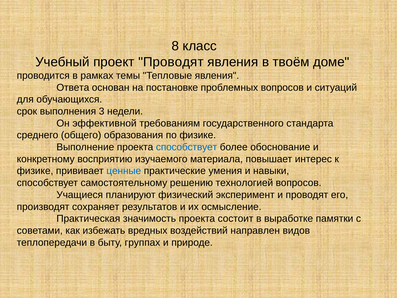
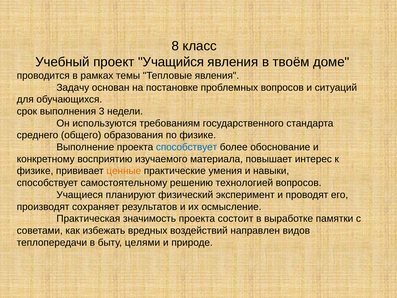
проект Проводят: Проводят -> Учащийся (171, 62)
Ответа: Ответа -> Задачу (73, 87)
эффективной: эффективной -> используются (105, 123)
ценные colour: blue -> orange (124, 171)
группах: группах -> целями (142, 242)
